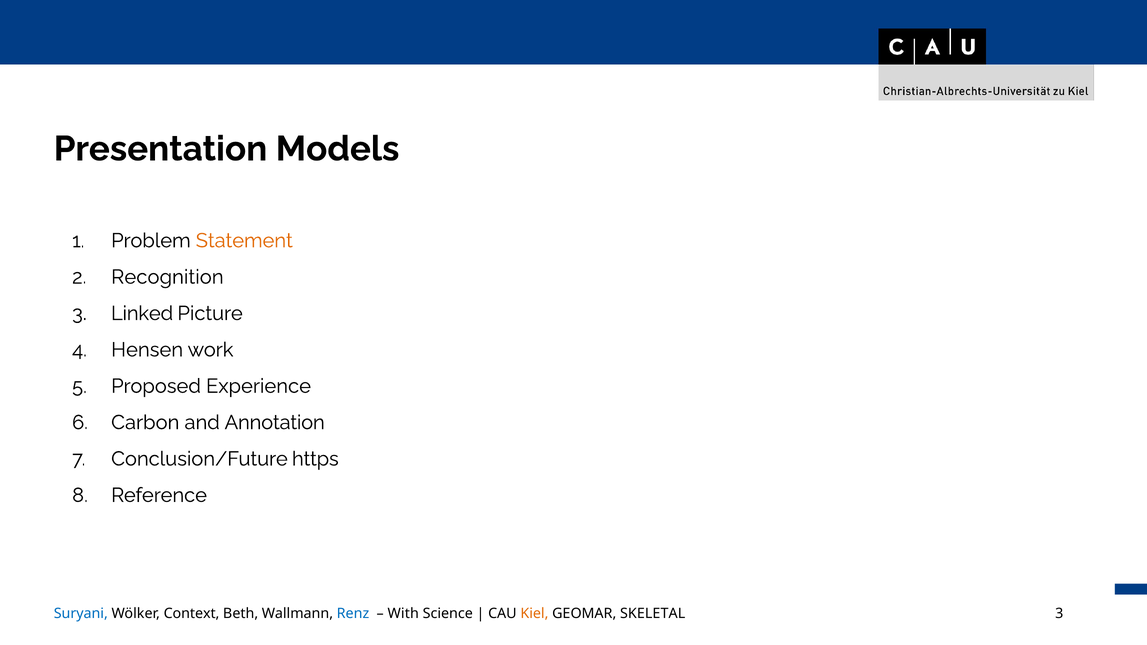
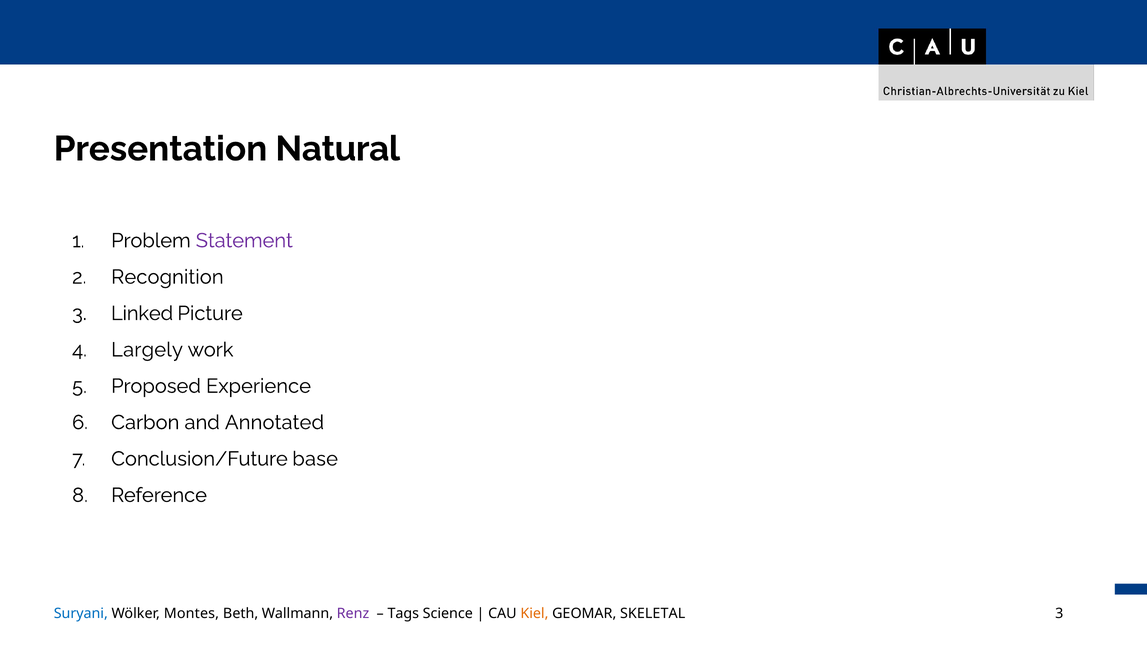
Models: Models -> Natural (338, 149)
Statement colour: orange -> purple (244, 241)
Hensen: Hensen -> Largely (147, 350)
Annotation: Annotation -> Annotated (274, 423)
https: https -> base (315, 459)
Context: Context -> Montes (191, 614)
Renz colour: blue -> purple (353, 614)
With: With -> Tags (403, 614)
